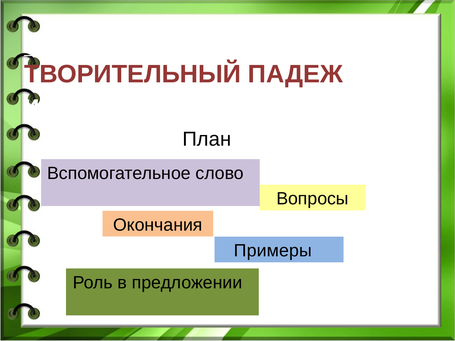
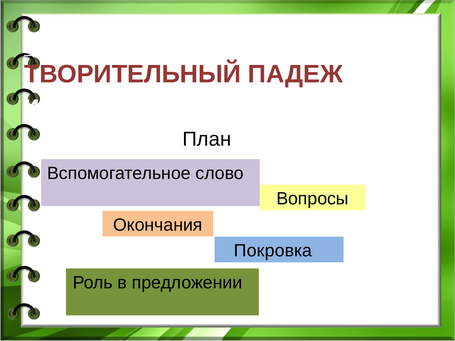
Примеры: Примеры -> Покровка (273, 251)
